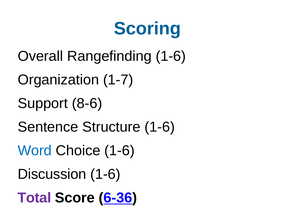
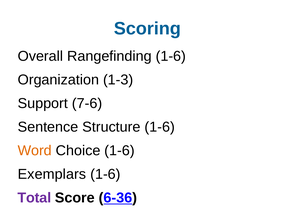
1-7: 1-7 -> 1-3 (118, 80)
8-6: 8-6 -> 7-6 (87, 104)
Word colour: blue -> orange (35, 151)
Discussion: Discussion -> Exemplars (52, 174)
